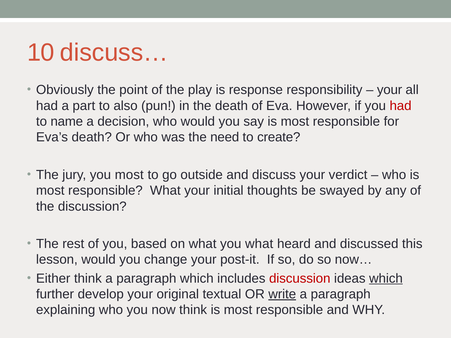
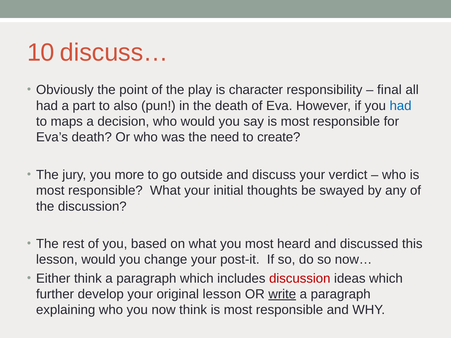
response: response -> character (256, 90)
your: your -> final (389, 90)
had colour: red -> blue (401, 106)
name: name -> maps (67, 122)
you most: most -> more (129, 175)
you what: what -> most (259, 244)
which underline: present -> none (386, 279)
original textual: textual -> lesson (222, 294)
